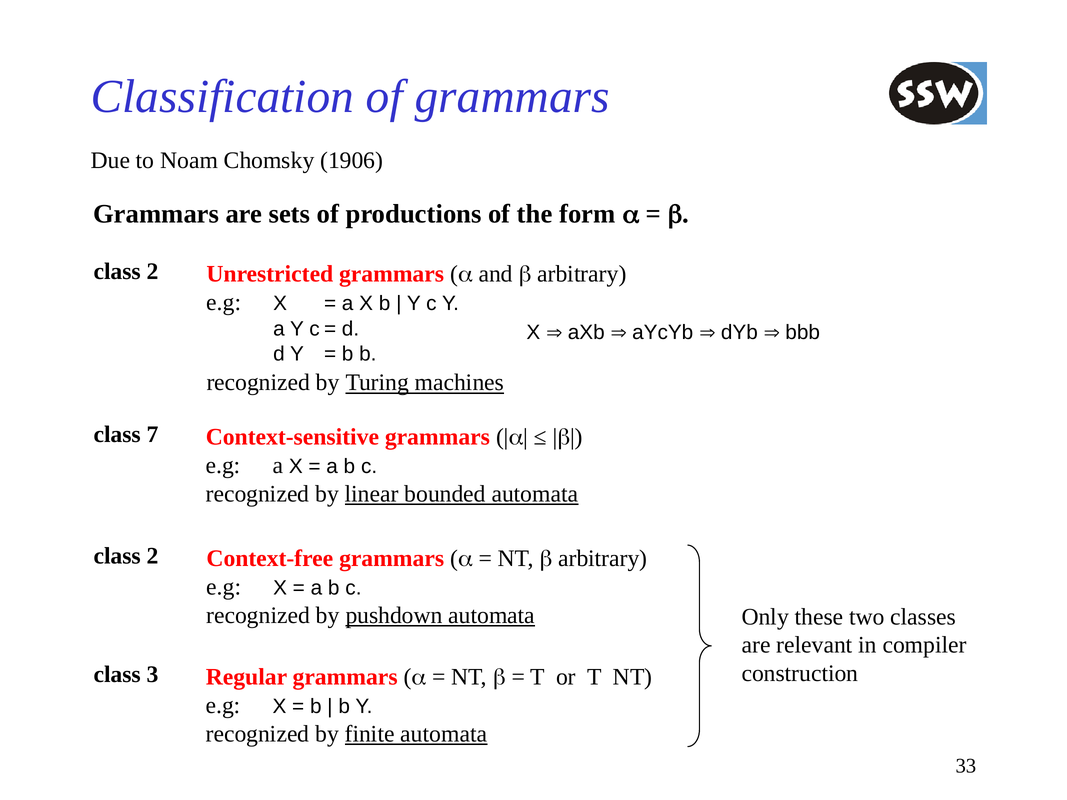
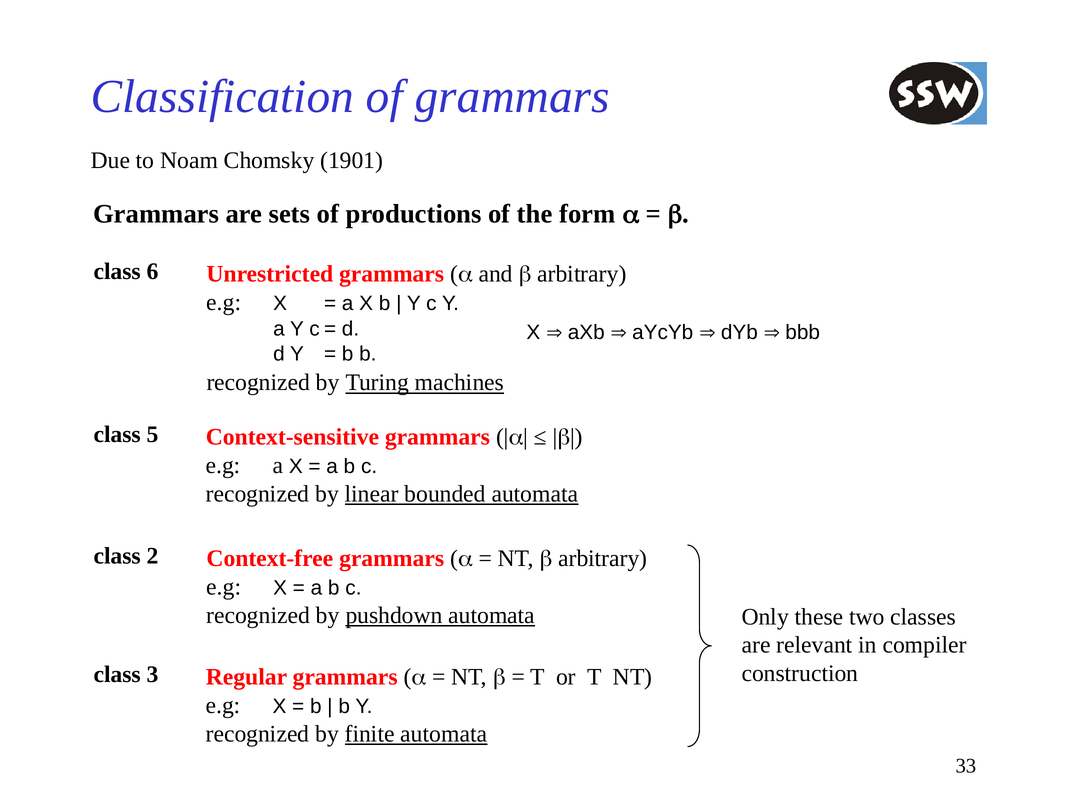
1906: 1906 -> 1901 (352, 160)
2: 2 -> 6 (153, 272)
7: 7 -> 5 (153, 435)
